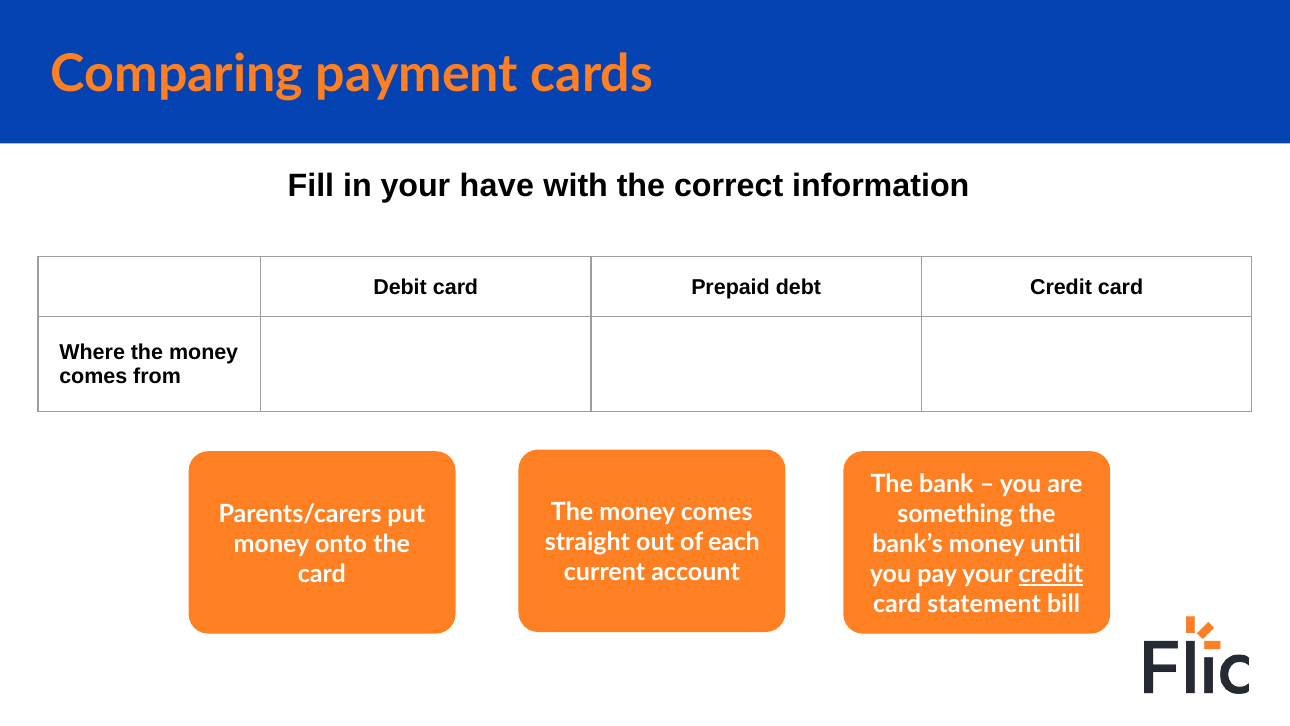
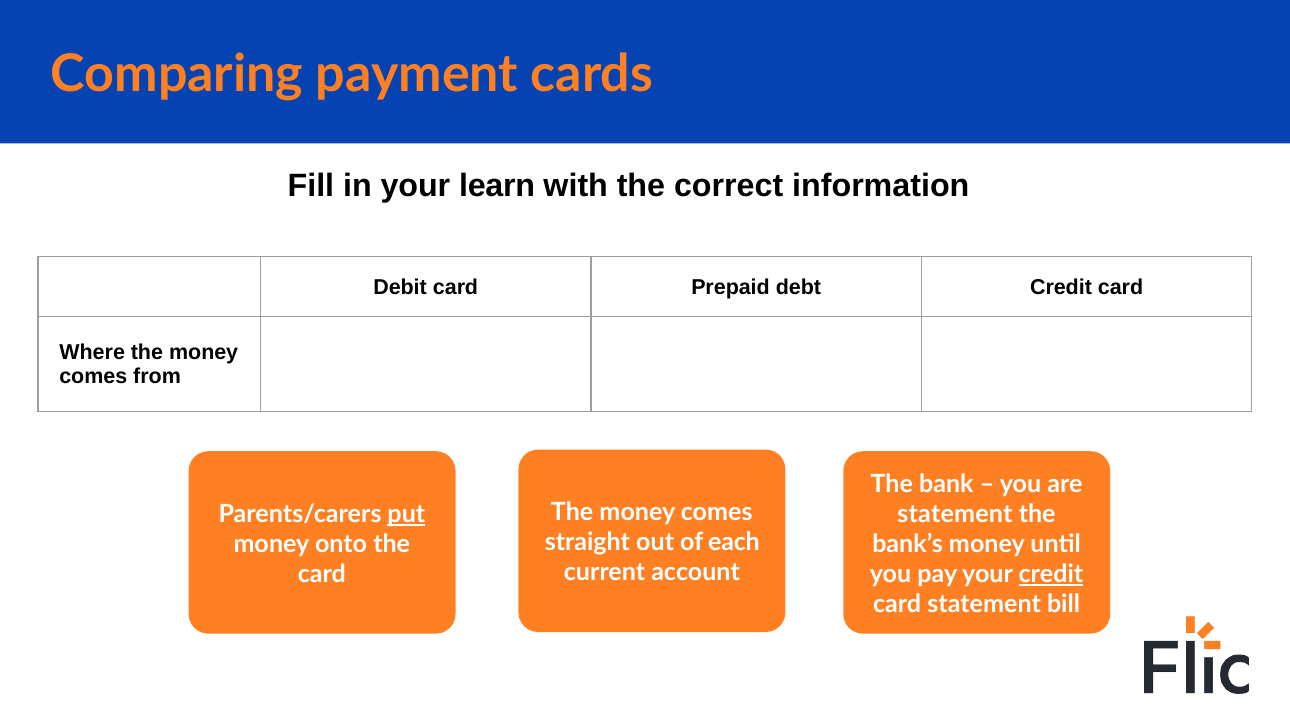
have: have -> learn (497, 186)
put underline: none -> present (406, 514)
something: something -> statement (955, 514)
